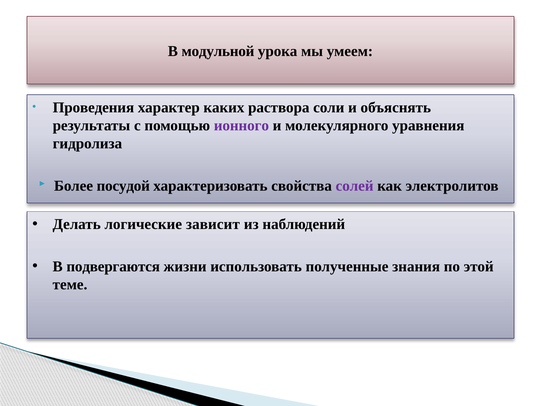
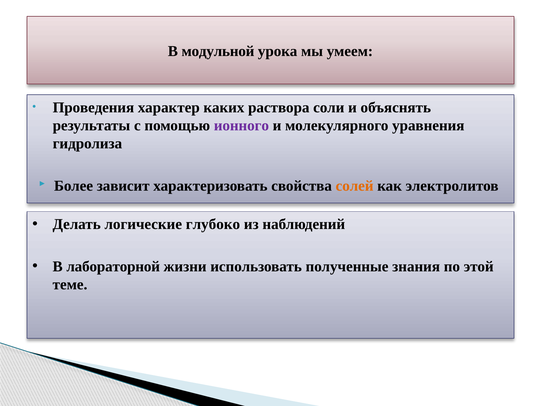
посудой: посудой -> зависит (123, 186)
солей colour: purple -> orange (355, 186)
зависит: зависит -> глубоко (213, 224)
подвергаются: подвергаются -> лабораторной (113, 266)
